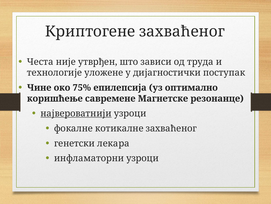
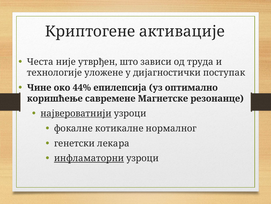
Криптогене захваћеног: захваћеног -> активације (182, 31)
75%: 75% -> 44% (82, 87)
котикалне захваћеног: захваћеног -> нормалног (171, 128)
инфламаторни underline: none -> present (89, 158)
